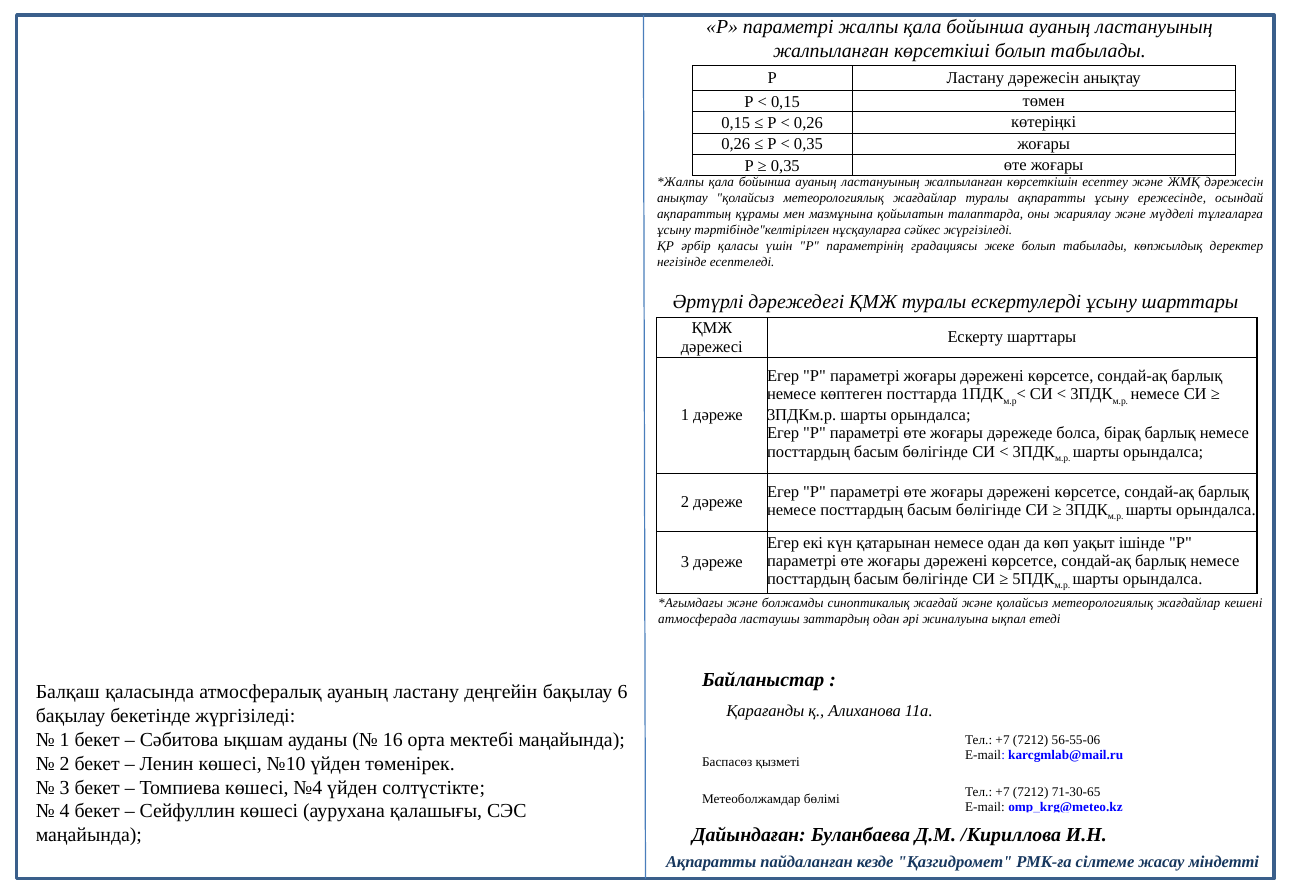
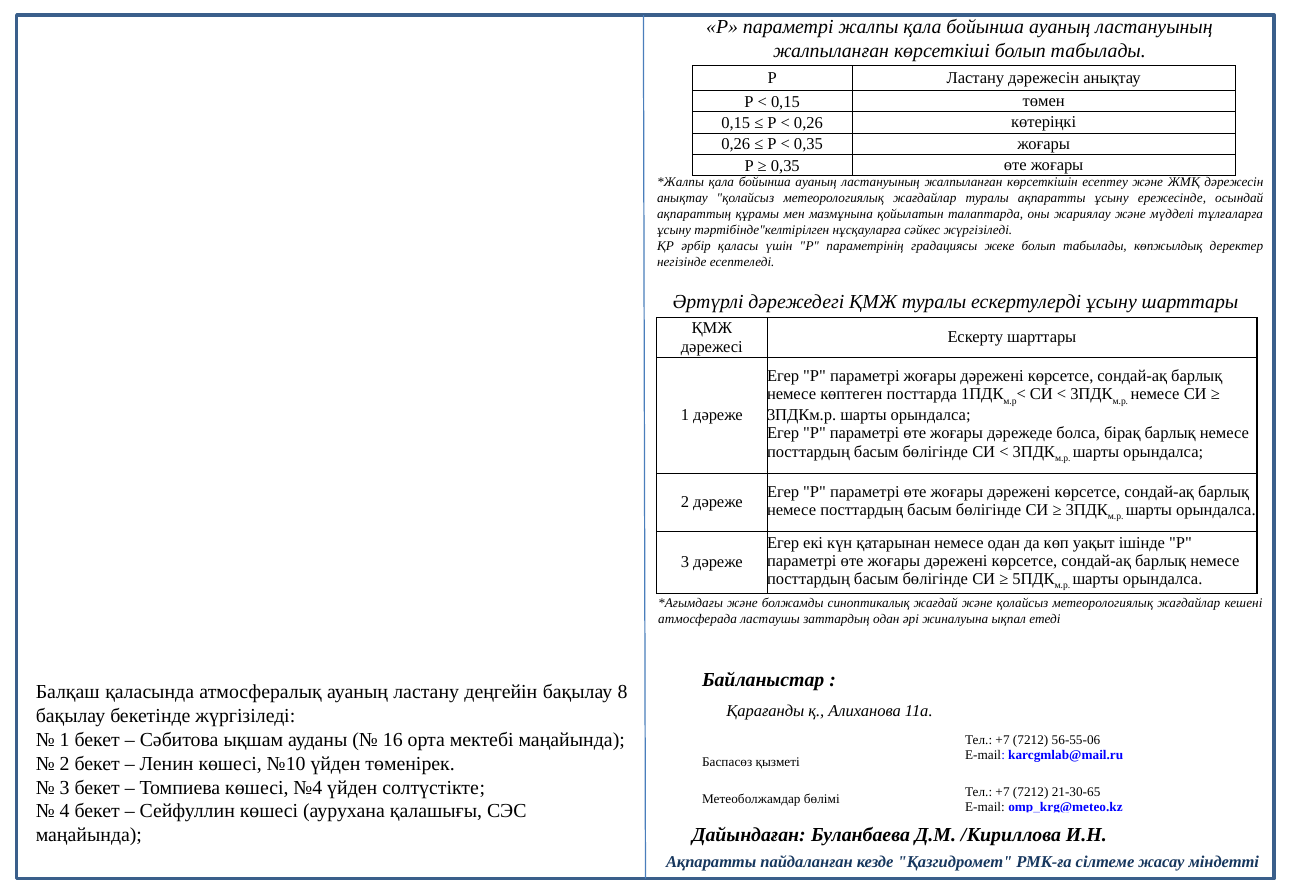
6: 6 -> 8 (623, 692)
71-30-65: 71-30-65 -> 21-30-65 (1076, 792)
